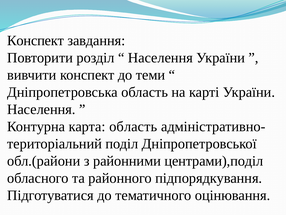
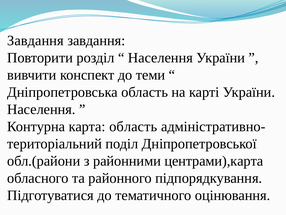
Конспект: Конспект -> Завдання (35, 41)
центрами),поділ: центрами),поділ -> центрами),карта (214, 161)
